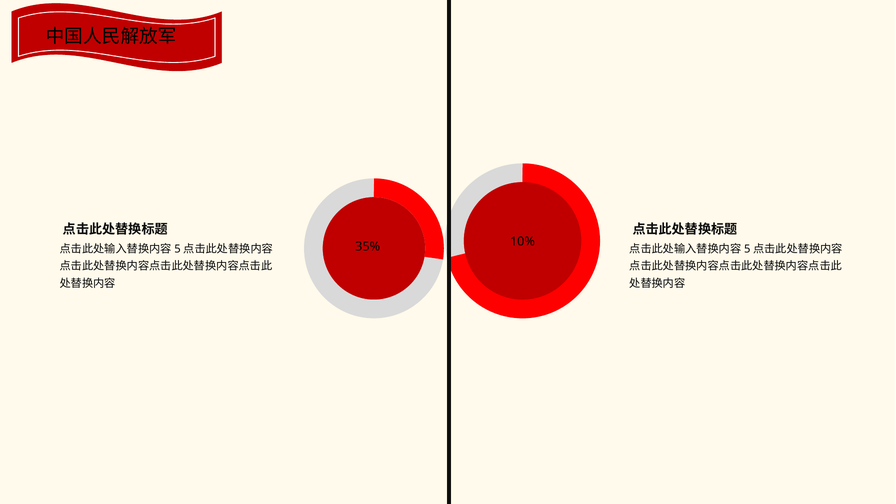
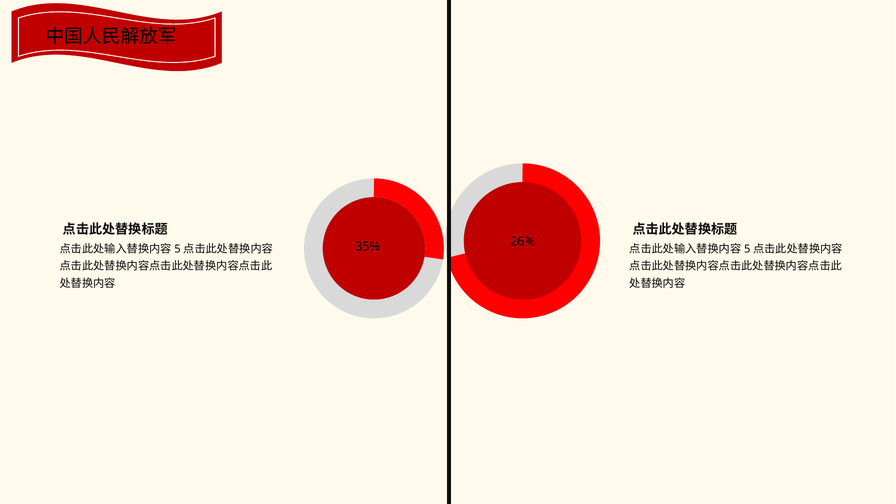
10%: 10% -> 26% (522, 242)
